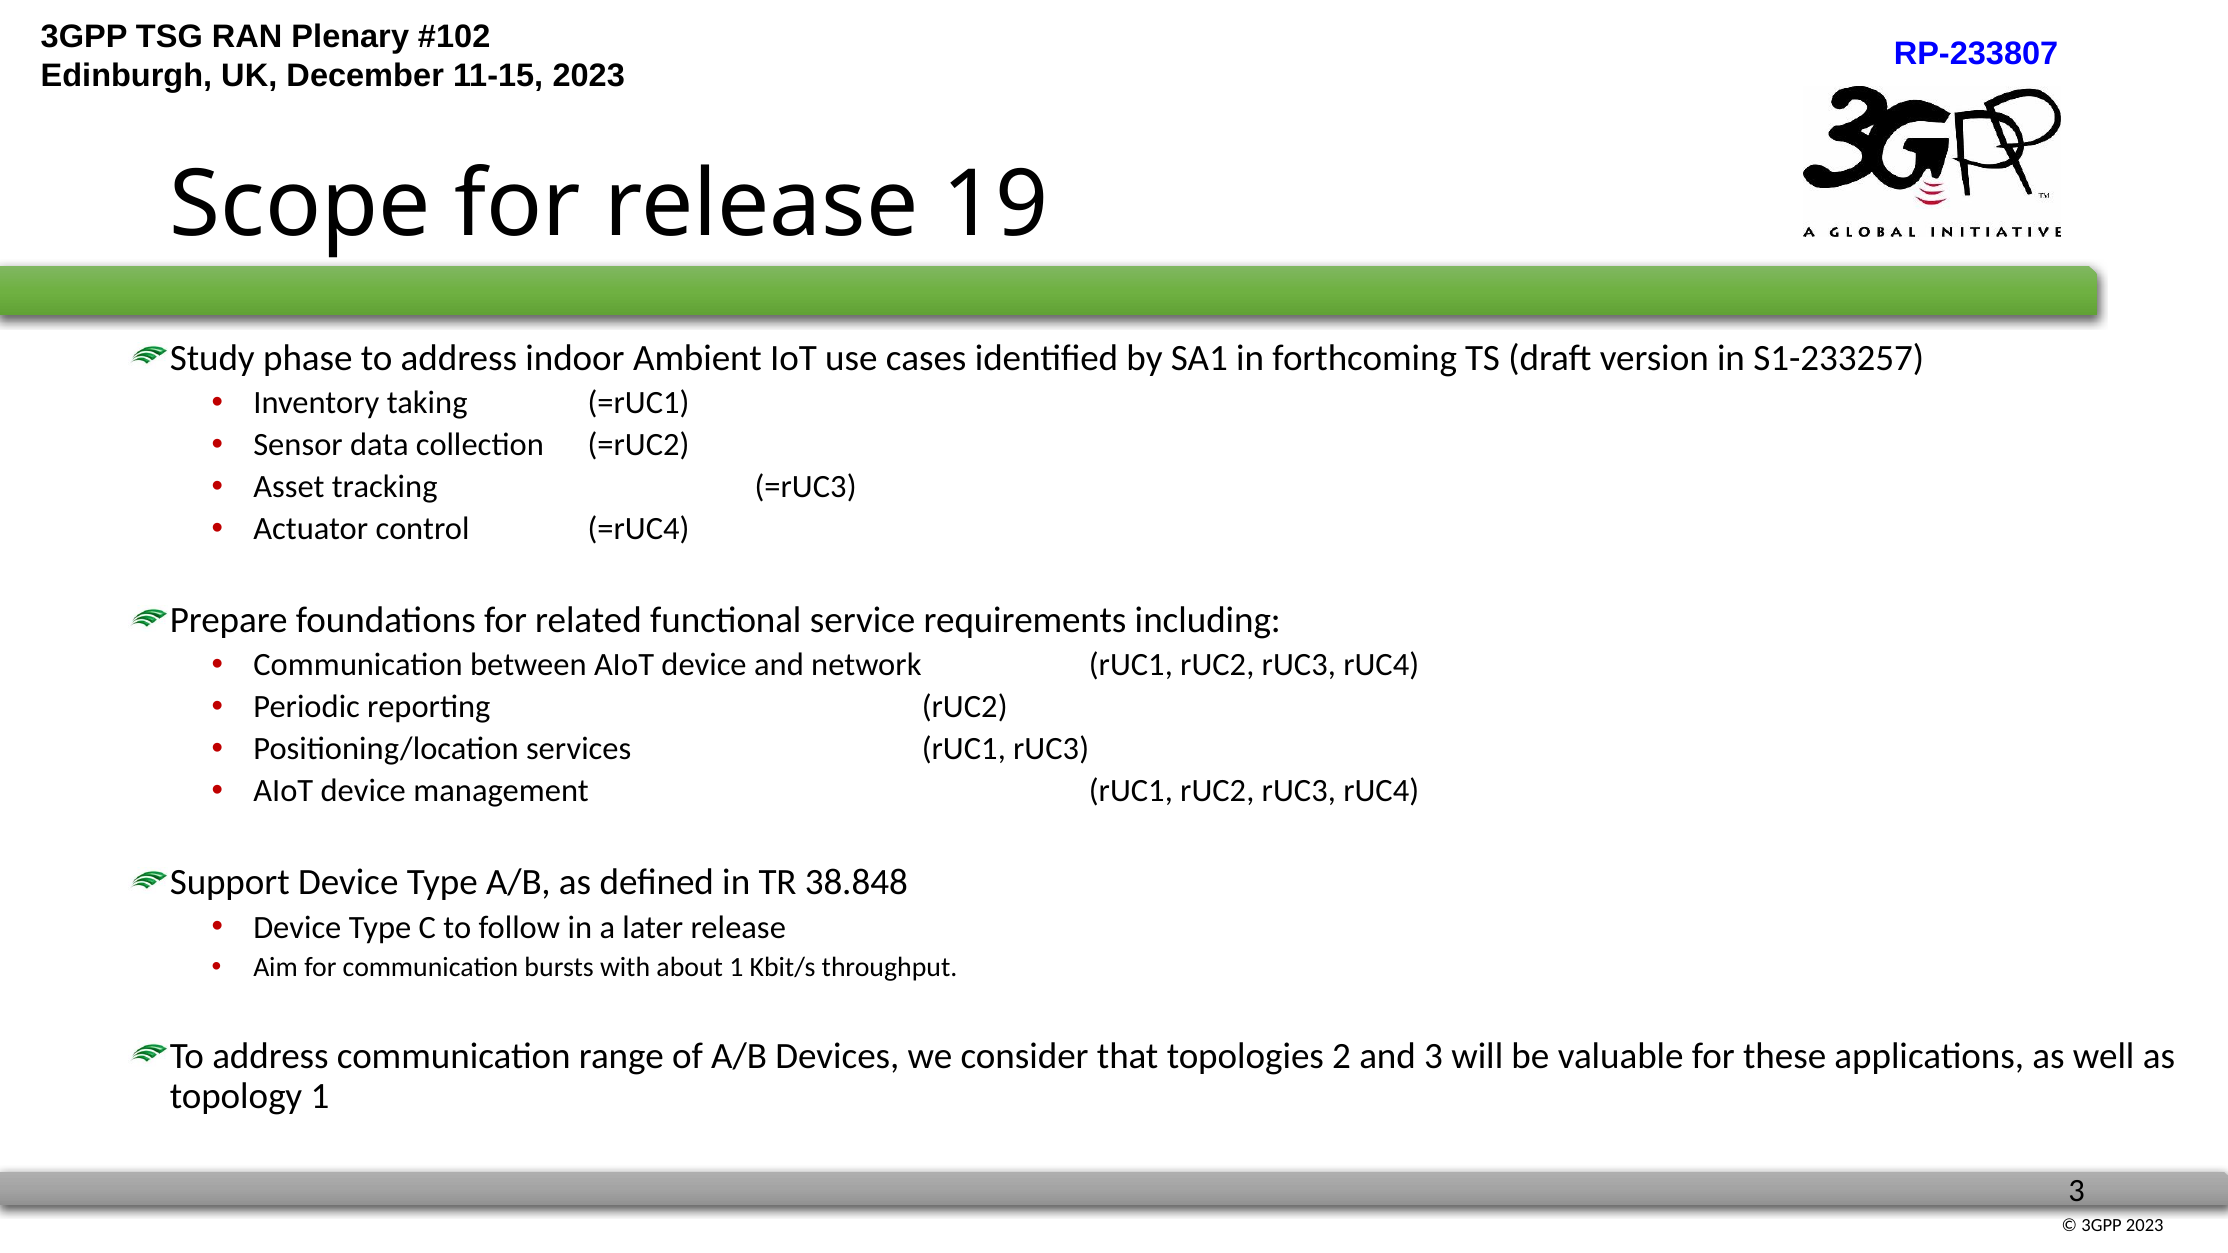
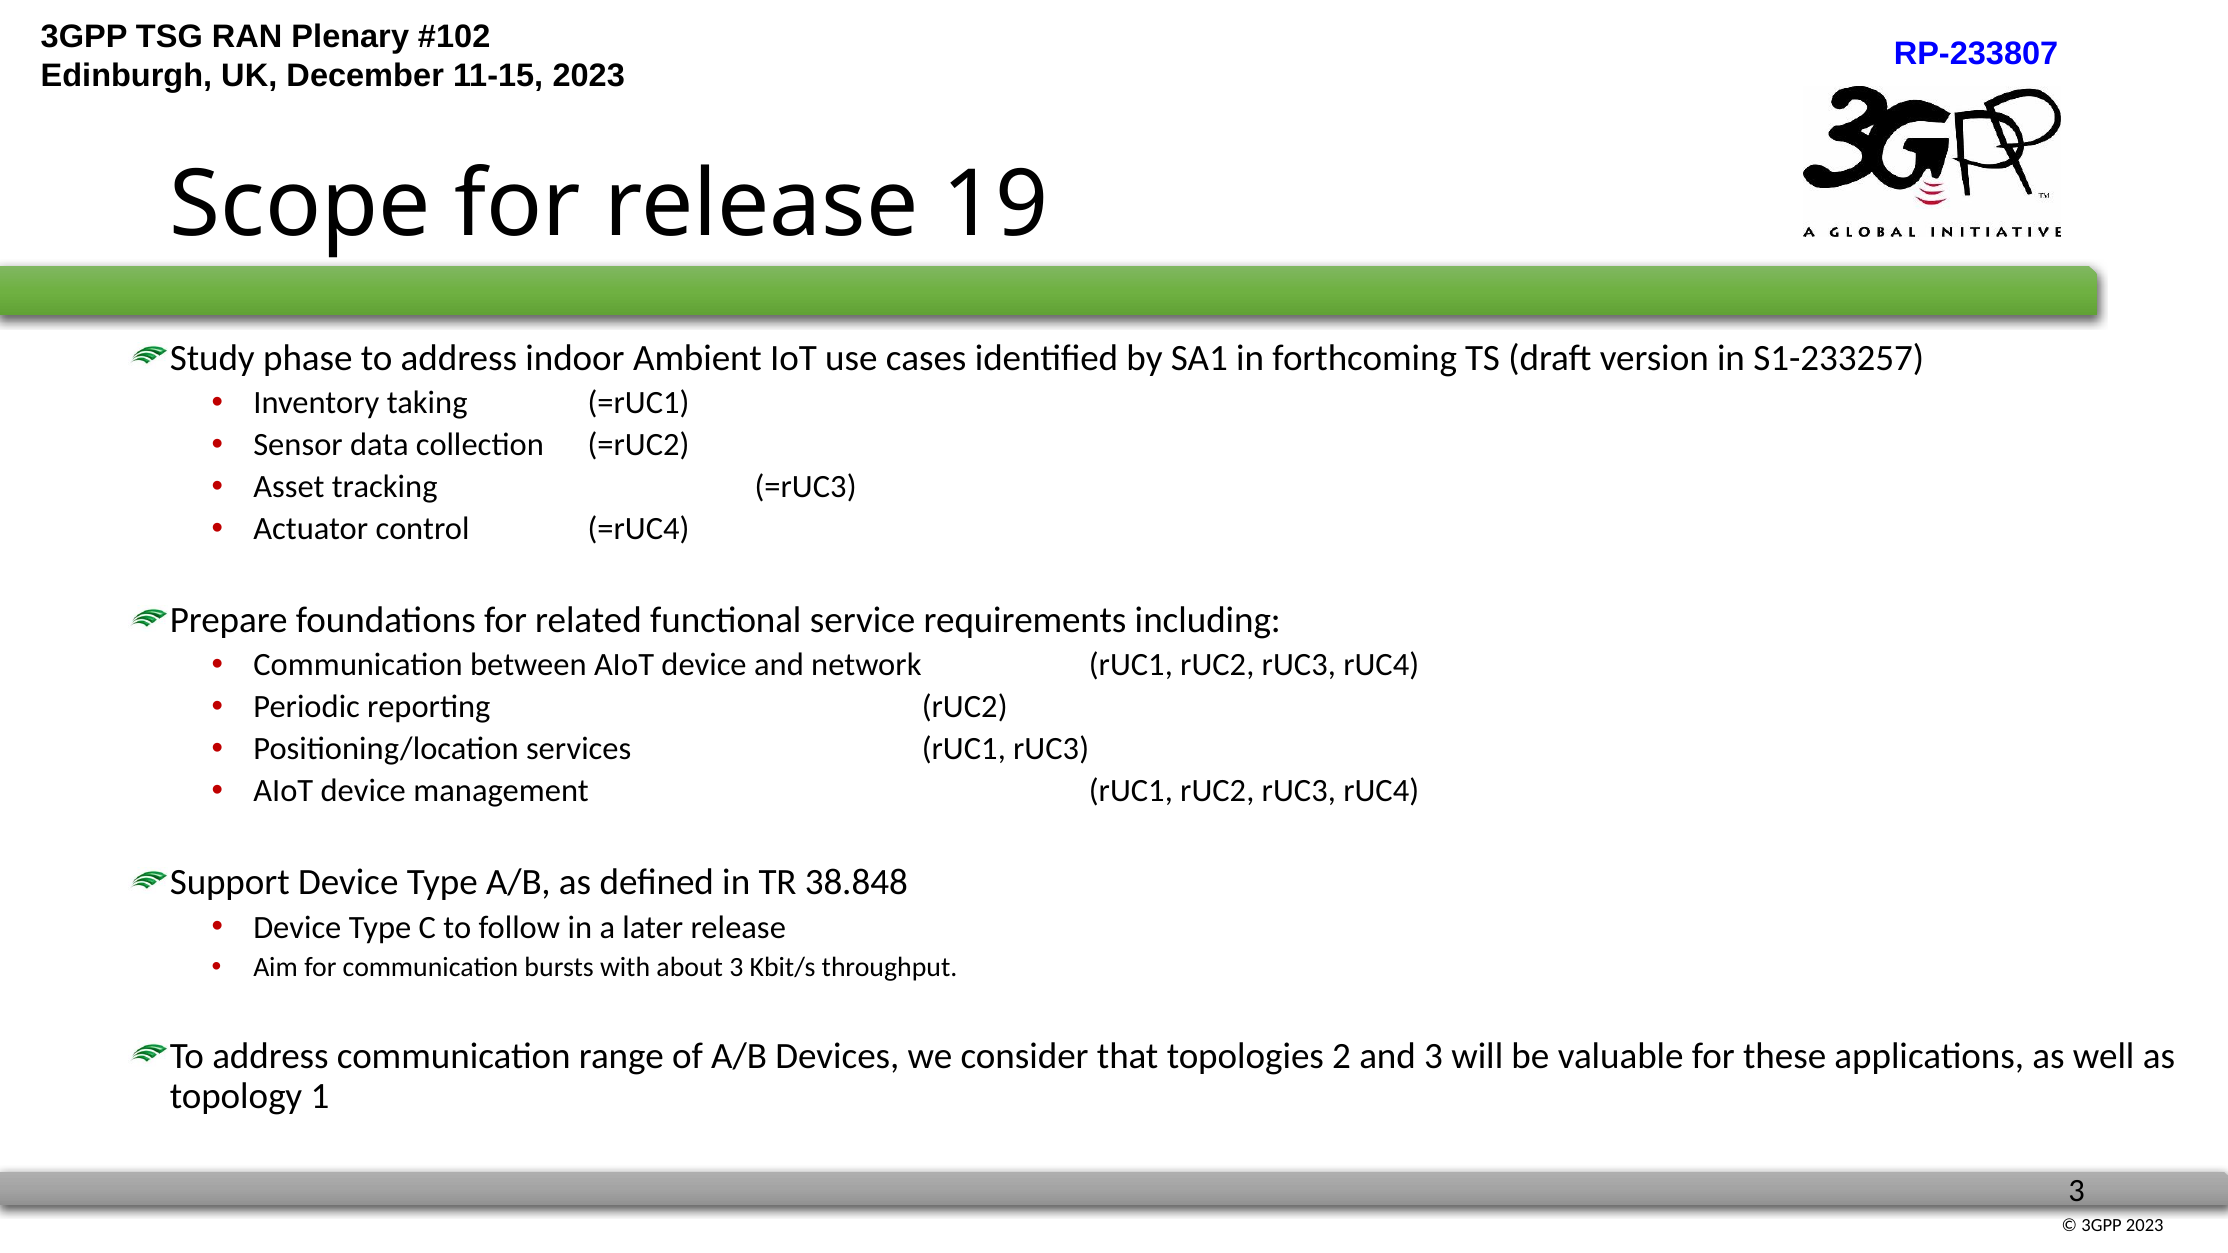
about 1: 1 -> 3 (736, 967)
